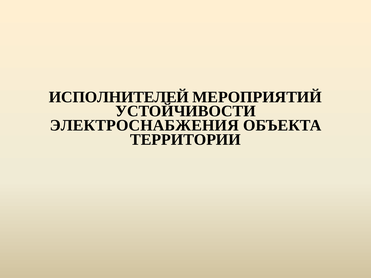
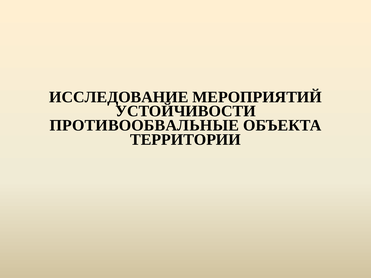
ИСПОЛНИТЕЛЕЙ: ИСПОЛНИТЕЛЕЙ -> ИССЛЕДОВАНИЕ (119, 97)
ЭЛЕКТРОСНАБЖЕНИЯ: ЭЛЕКТРОСНАБЖЕНИЯ -> ПРОТИВООБВАЛЬНЫЕ (144, 125)
